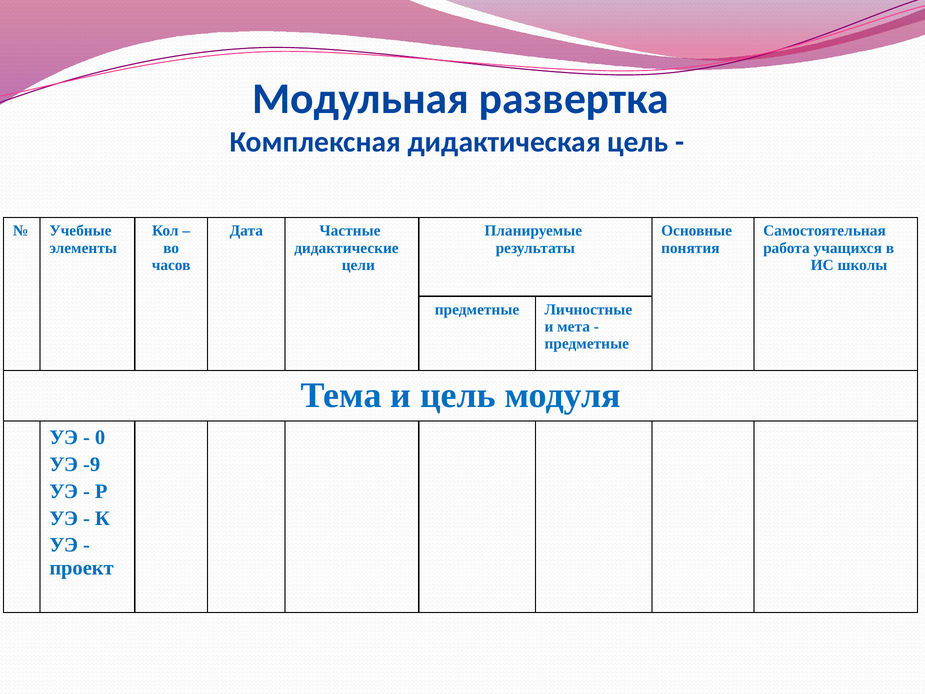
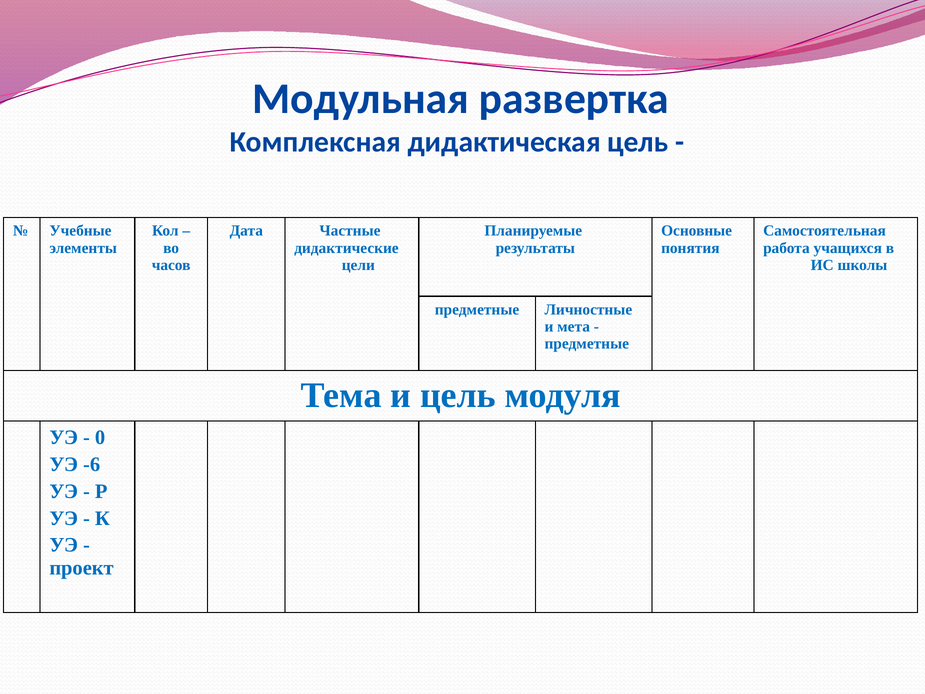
-9: -9 -> -6 (92, 464)
